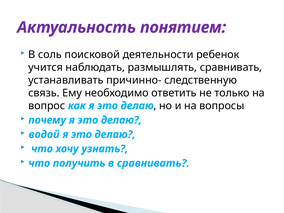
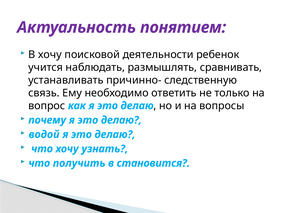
В соль: соль -> хочу (50, 55)
в сравнивать: сравнивать -> становится (153, 163)
